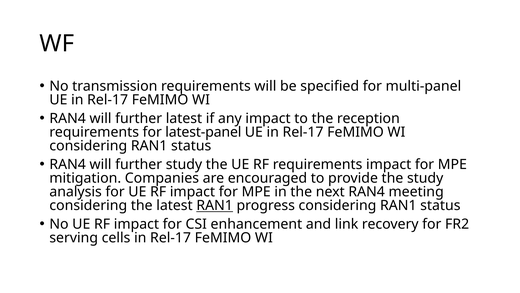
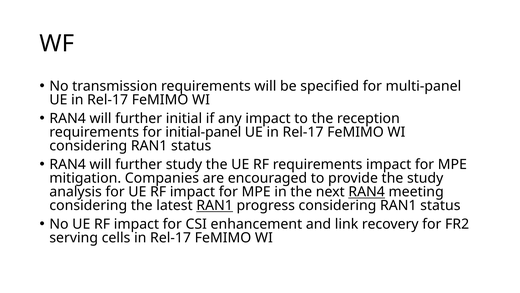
further latest: latest -> initial (184, 118)
latest-panel: latest-panel -> initial-panel (203, 132)
RAN4 underline: none -> present (367, 192)
